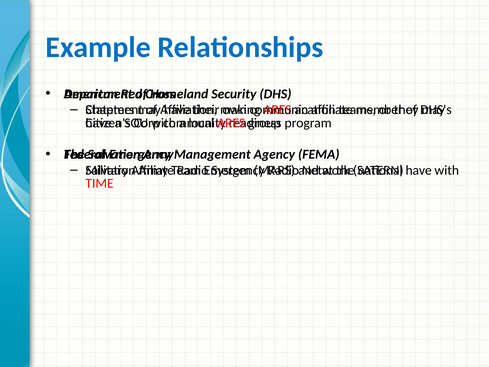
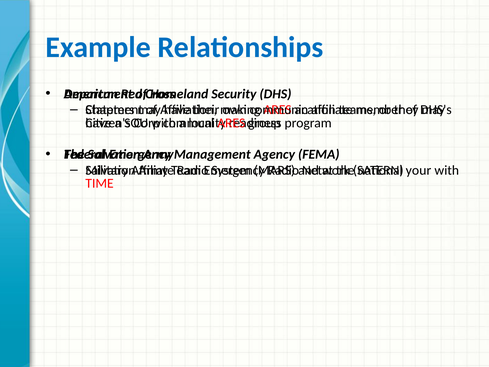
have: have -> your (418, 170)
